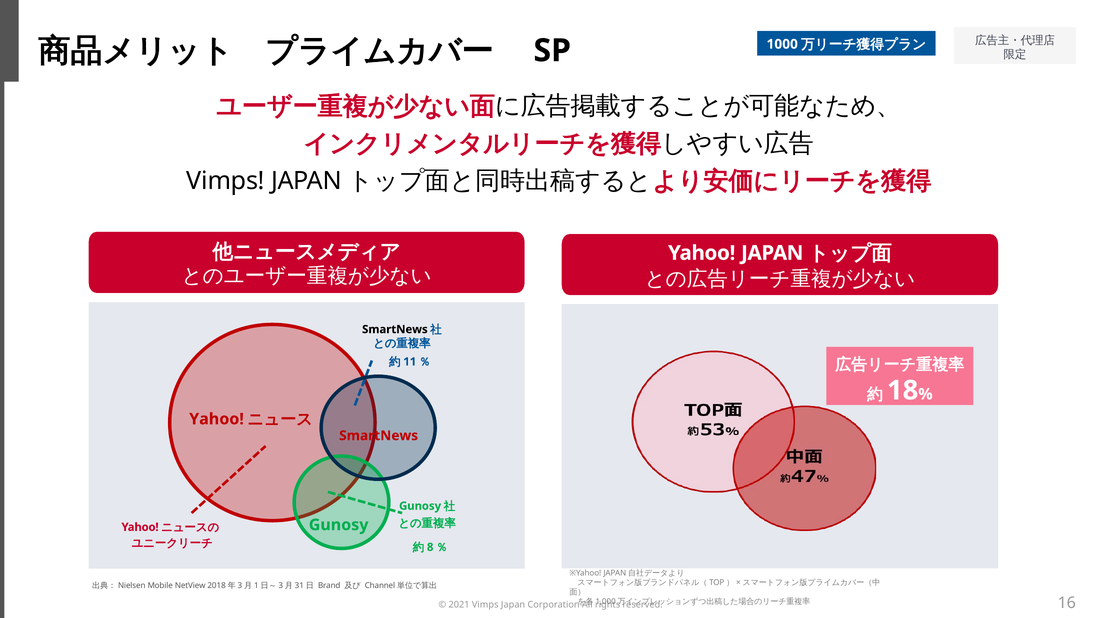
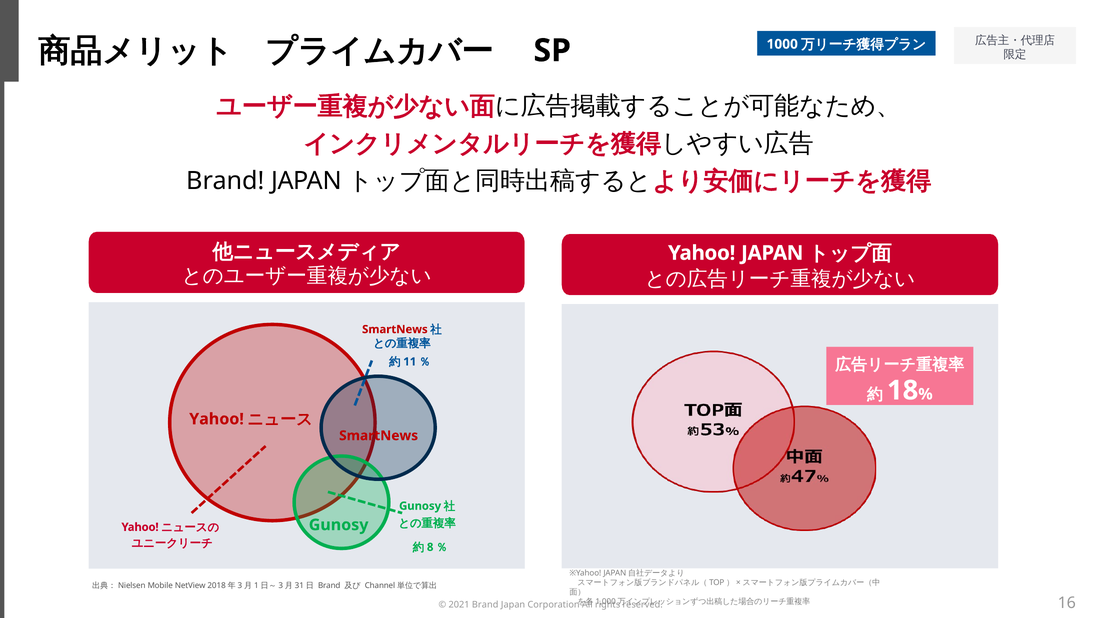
Vimps: Vimps -> Brand (225, 181)
SmartNews colour: black -> red (395, 329)
Vimps: Vimps -> Brand (485, 605)
